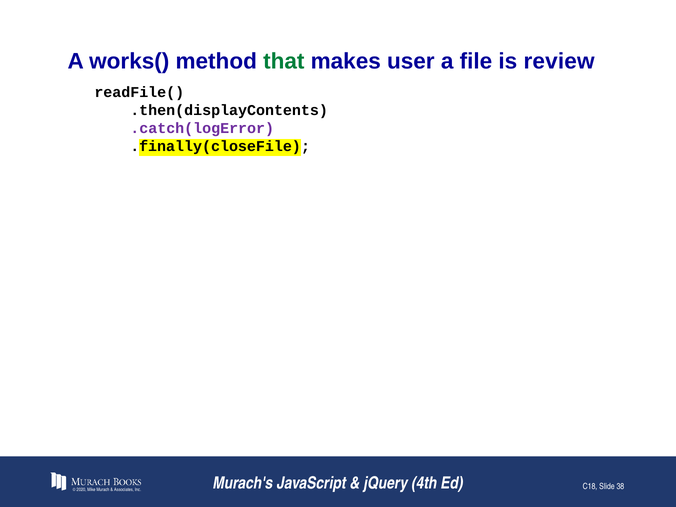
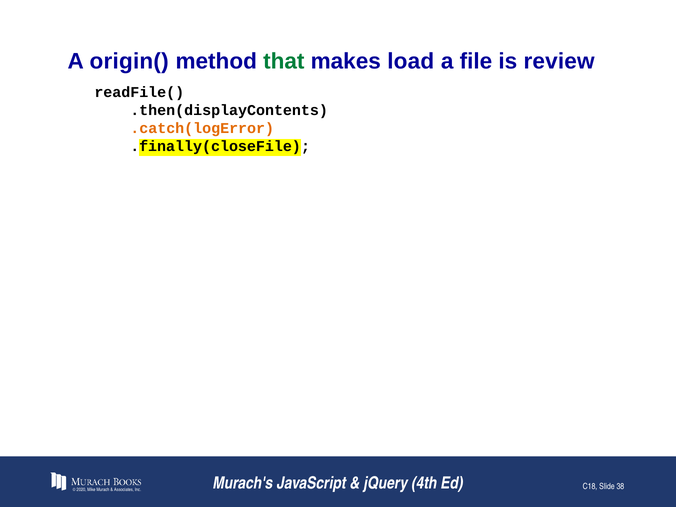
works(: works( -> origin( (129, 61)
user: user -> load (411, 61)
.catch(logError colour: purple -> orange (202, 128)
